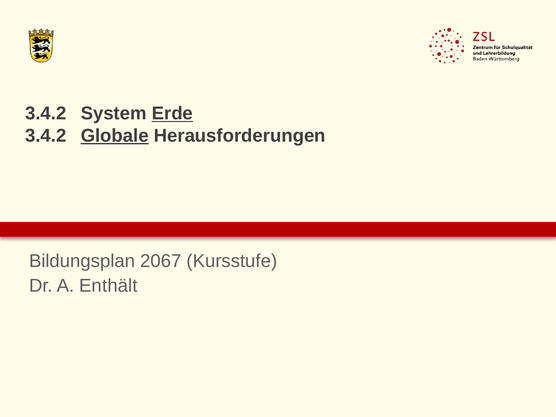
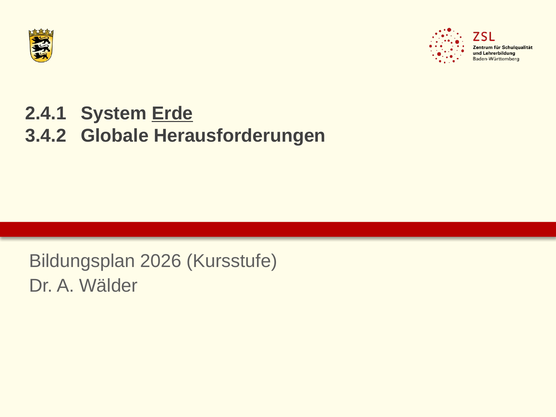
3.4.2: 3.4.2 -> 2.4.1 (46, 113)
Globale underline: present -> none (115, 136)
2067: 2067 -> 2026 (161, 261)
Enthält: Enthält -> Wälder (108, 286)
